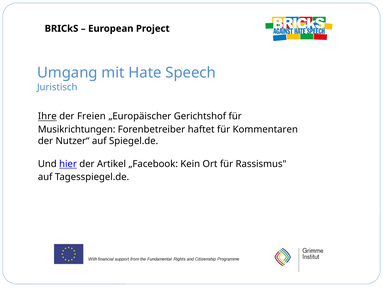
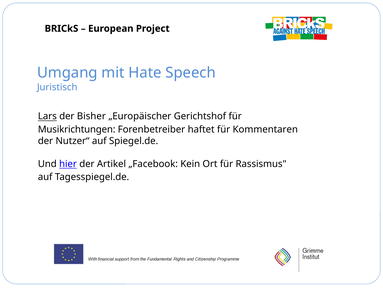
Ihre: Ihre -> Lars (47, 116)
Freien: Freien -> Bisher (91, 116)
